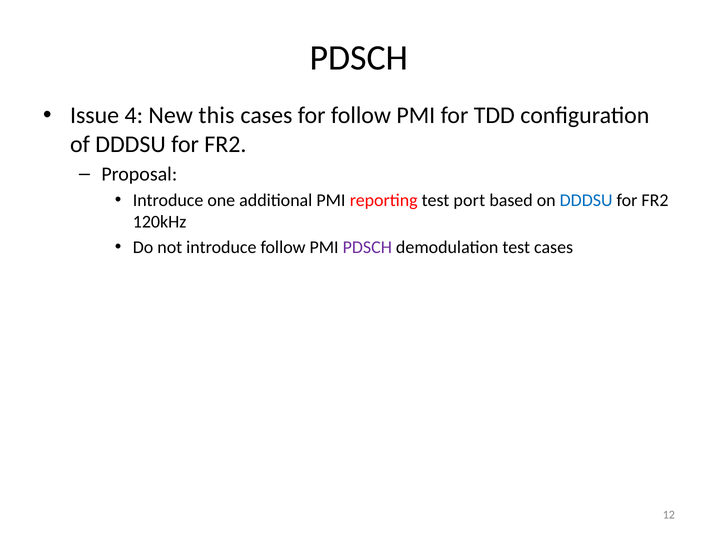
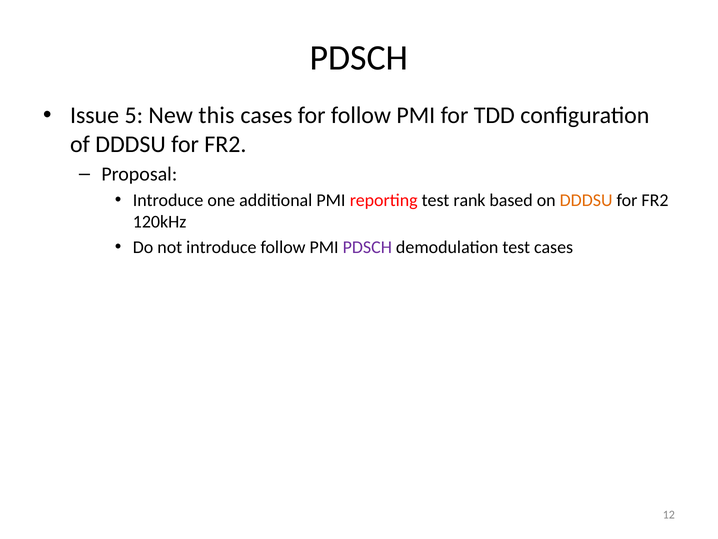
4: 4 -> 5 (134, 115)
port: port -> rank (469, 200)
DDDSU colour: blue -> orange (586, 200)
